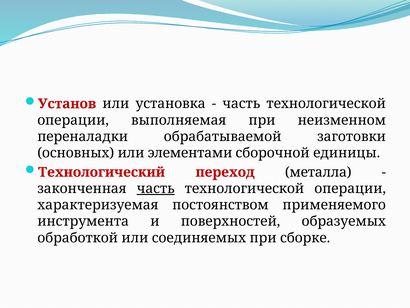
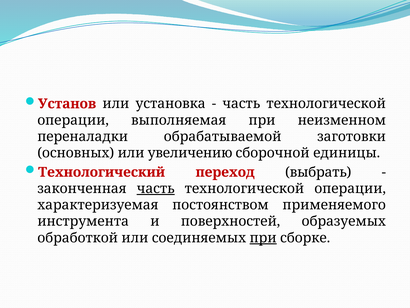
элементами: элементами -> увеличению (190, 153)
металла: металла -> выбрать (318, 172)
при underline: none -> present (263, 238)
